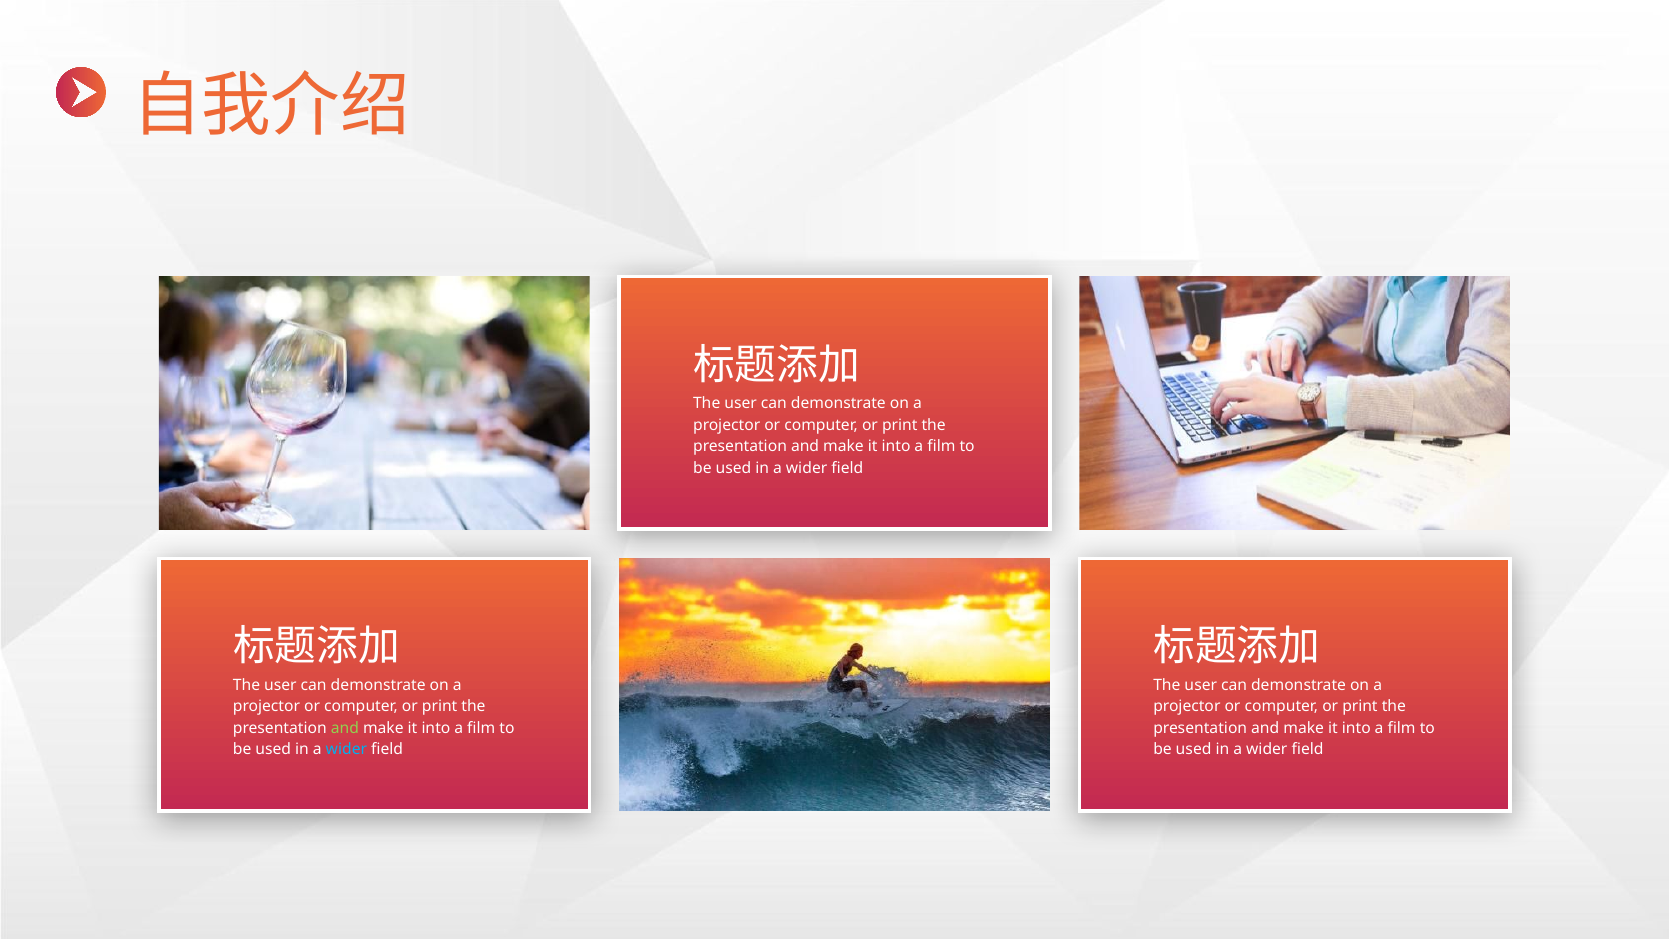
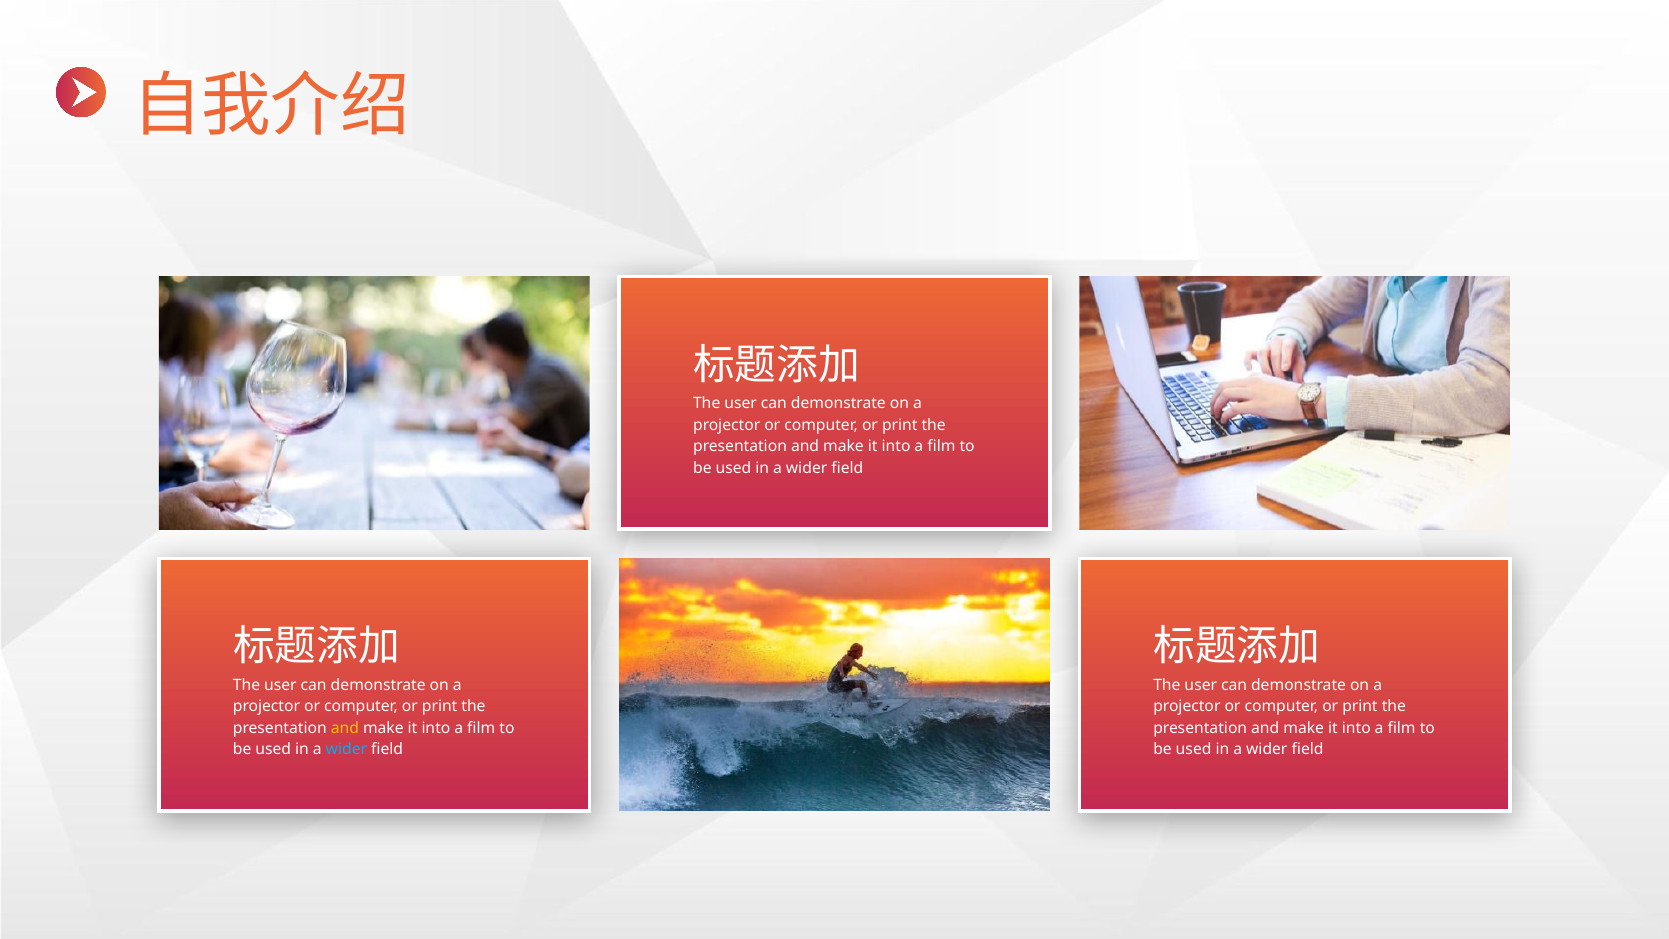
and colour: light green -> yellow (345, 728)
